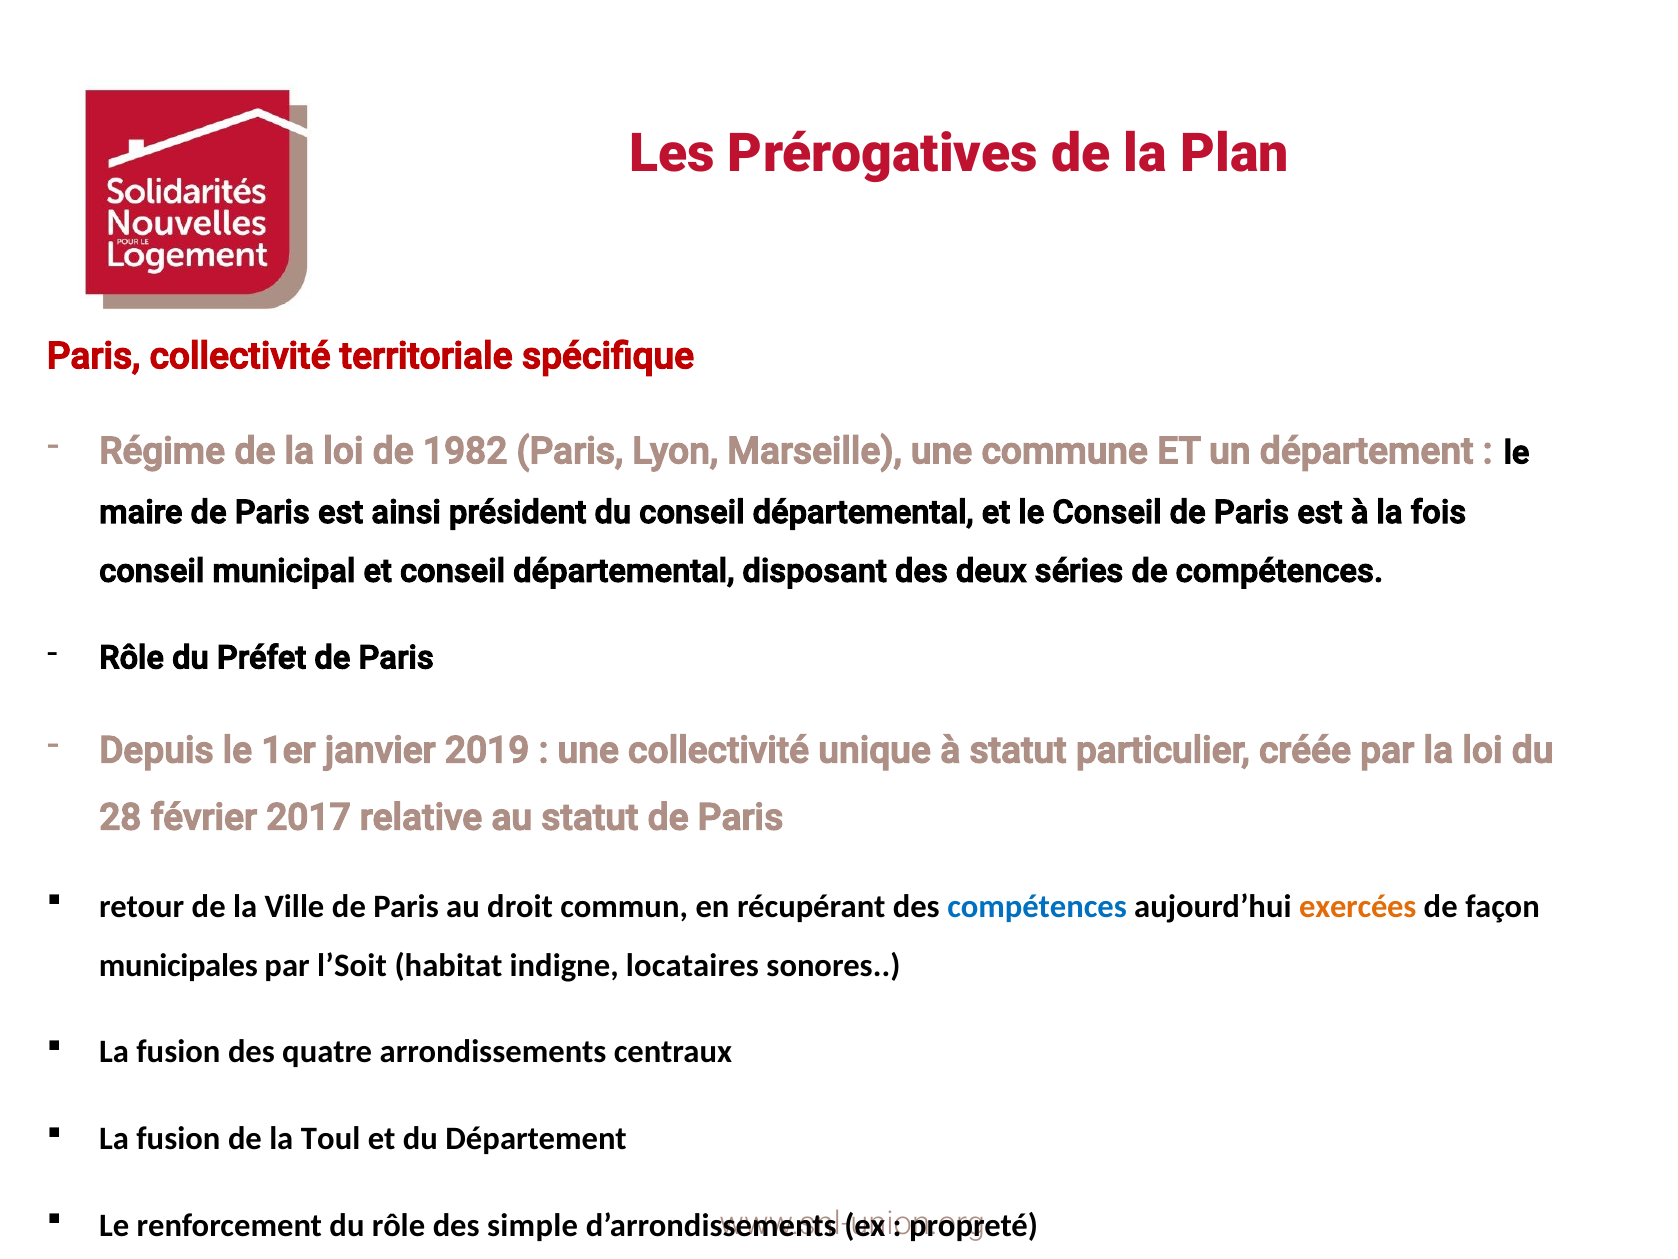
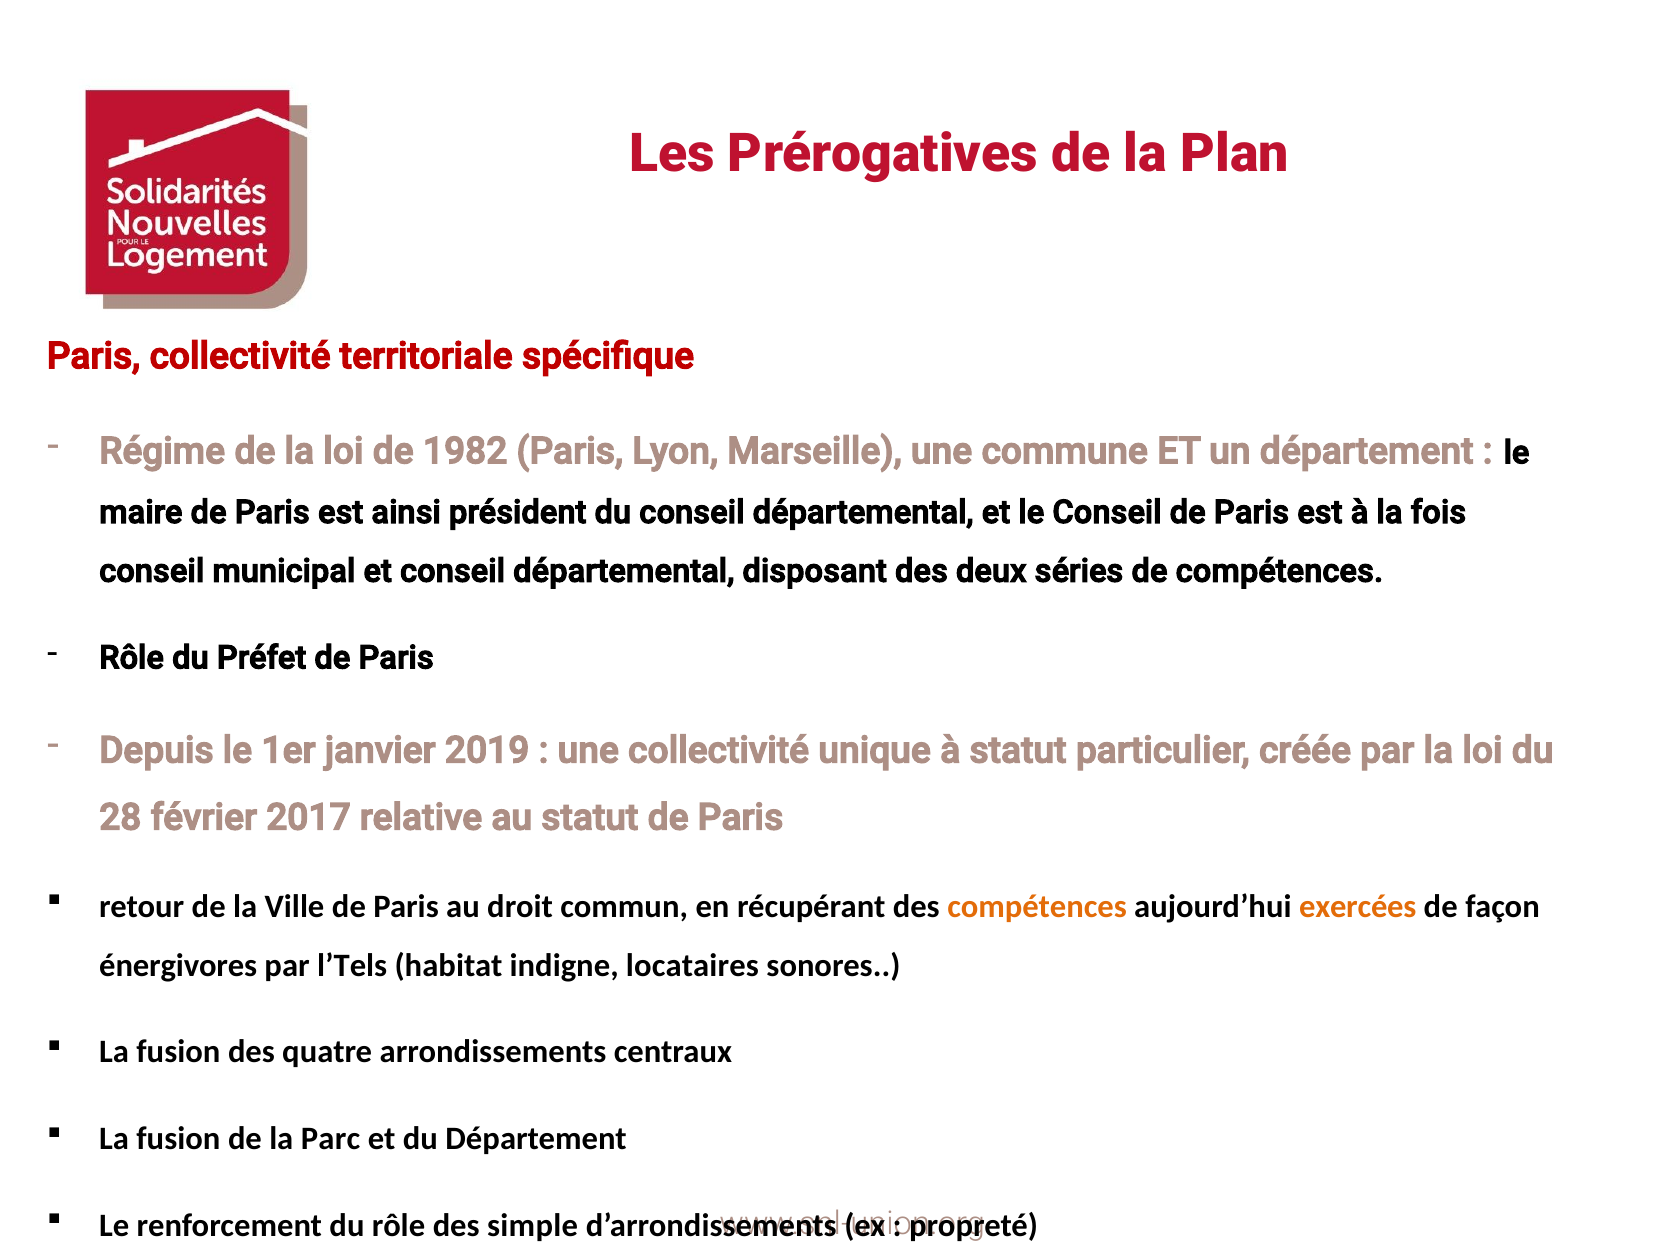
compétences colour: blue -> orange (1037, 906)
municipales: municipales -> énergivores (178, 965)
l’Soit: l’Soit -> l’Tels (352, 965)
Toul: Toul -> Parc (331, 1138)
